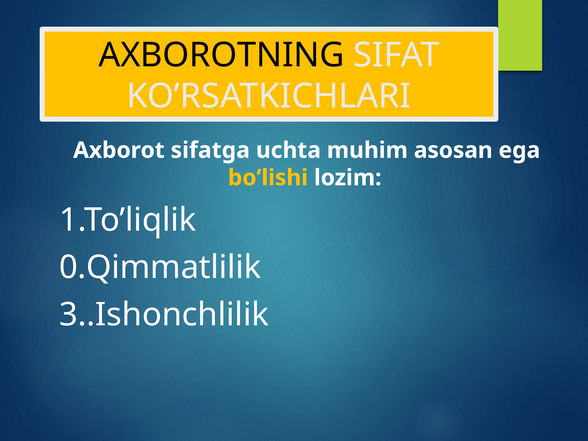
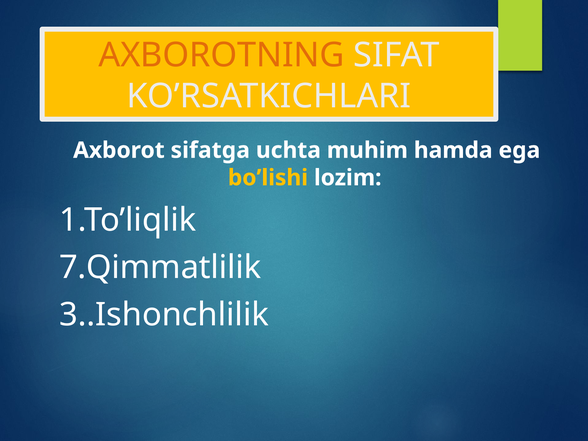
AXBOROTNING colour: black -> orange (222, 55)
asosan: asosan -> hamda (453, 150)
0.Qimmatlilik: 0.Qimmatlilik -> 7.Qimmatlilik (160, 267)
